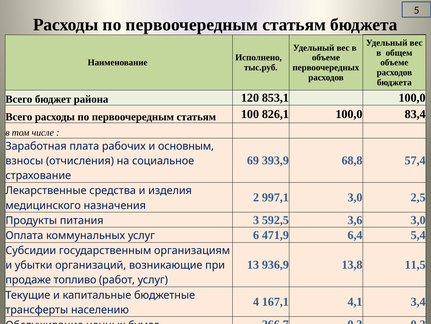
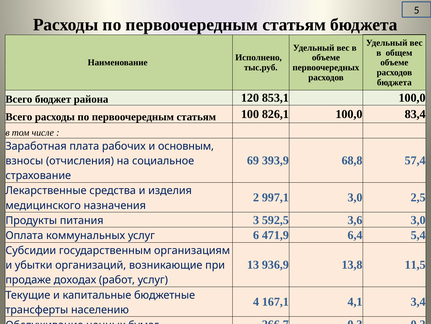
топливо: топливо -> доходах (75, 279)
